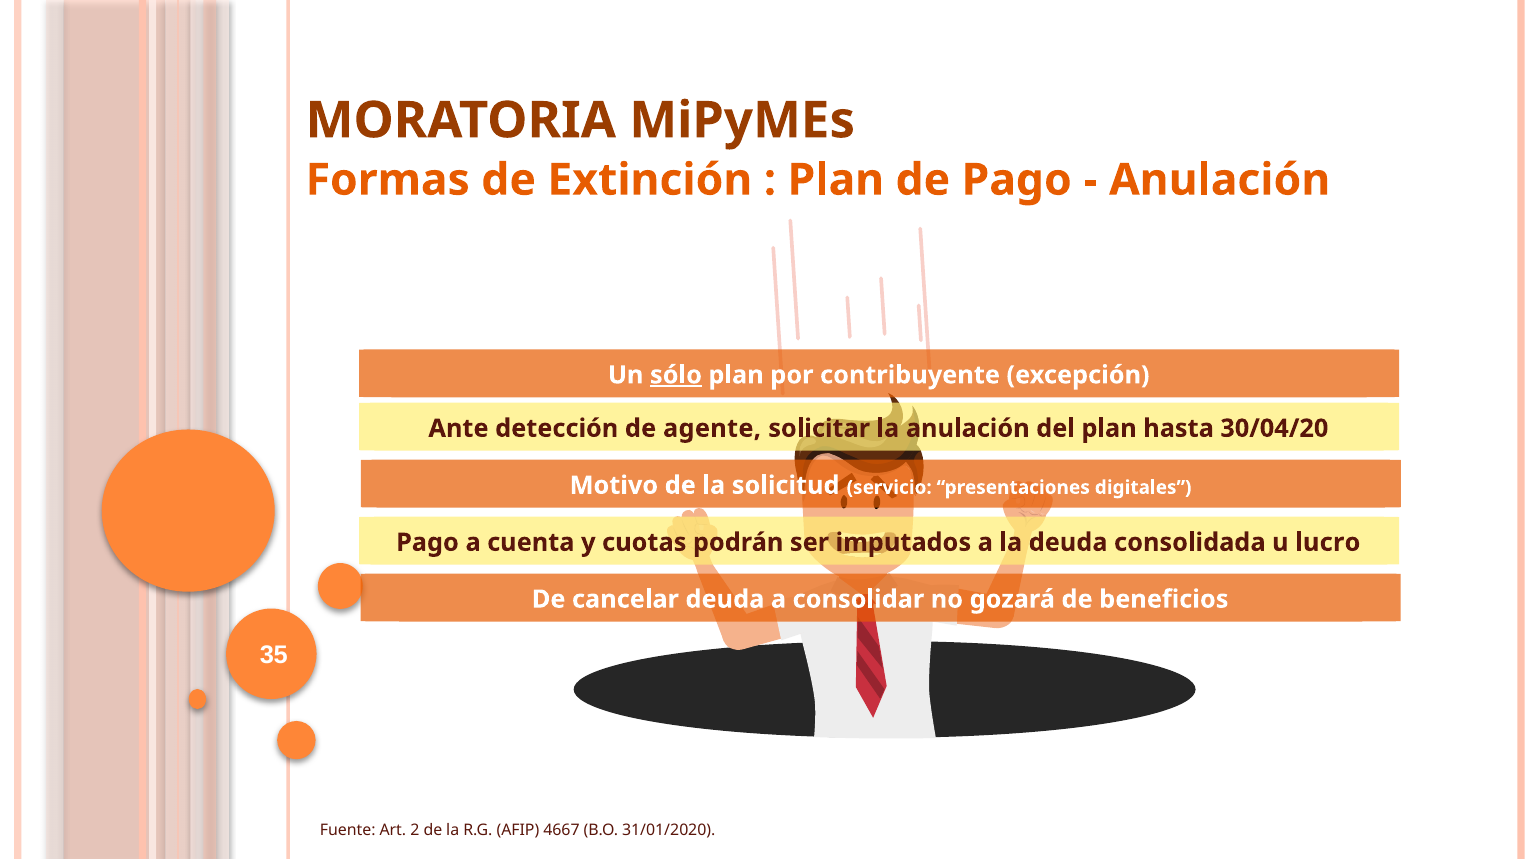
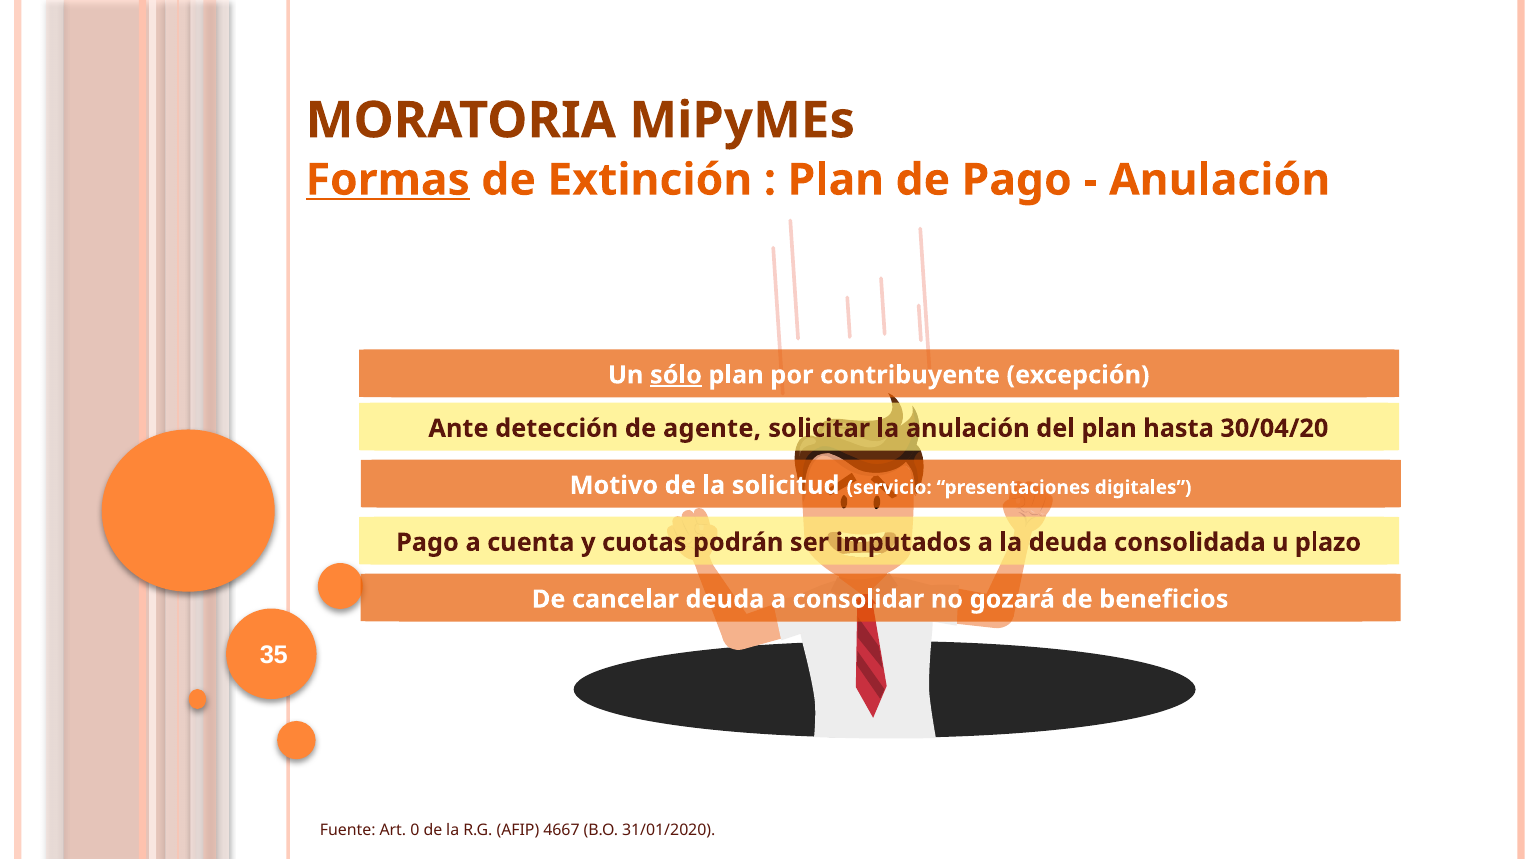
Formas underline: none -> present (388, 180)
lucro: lucro -> plazo (1328, 542)
2: 2 -> 0 (415, 829)
